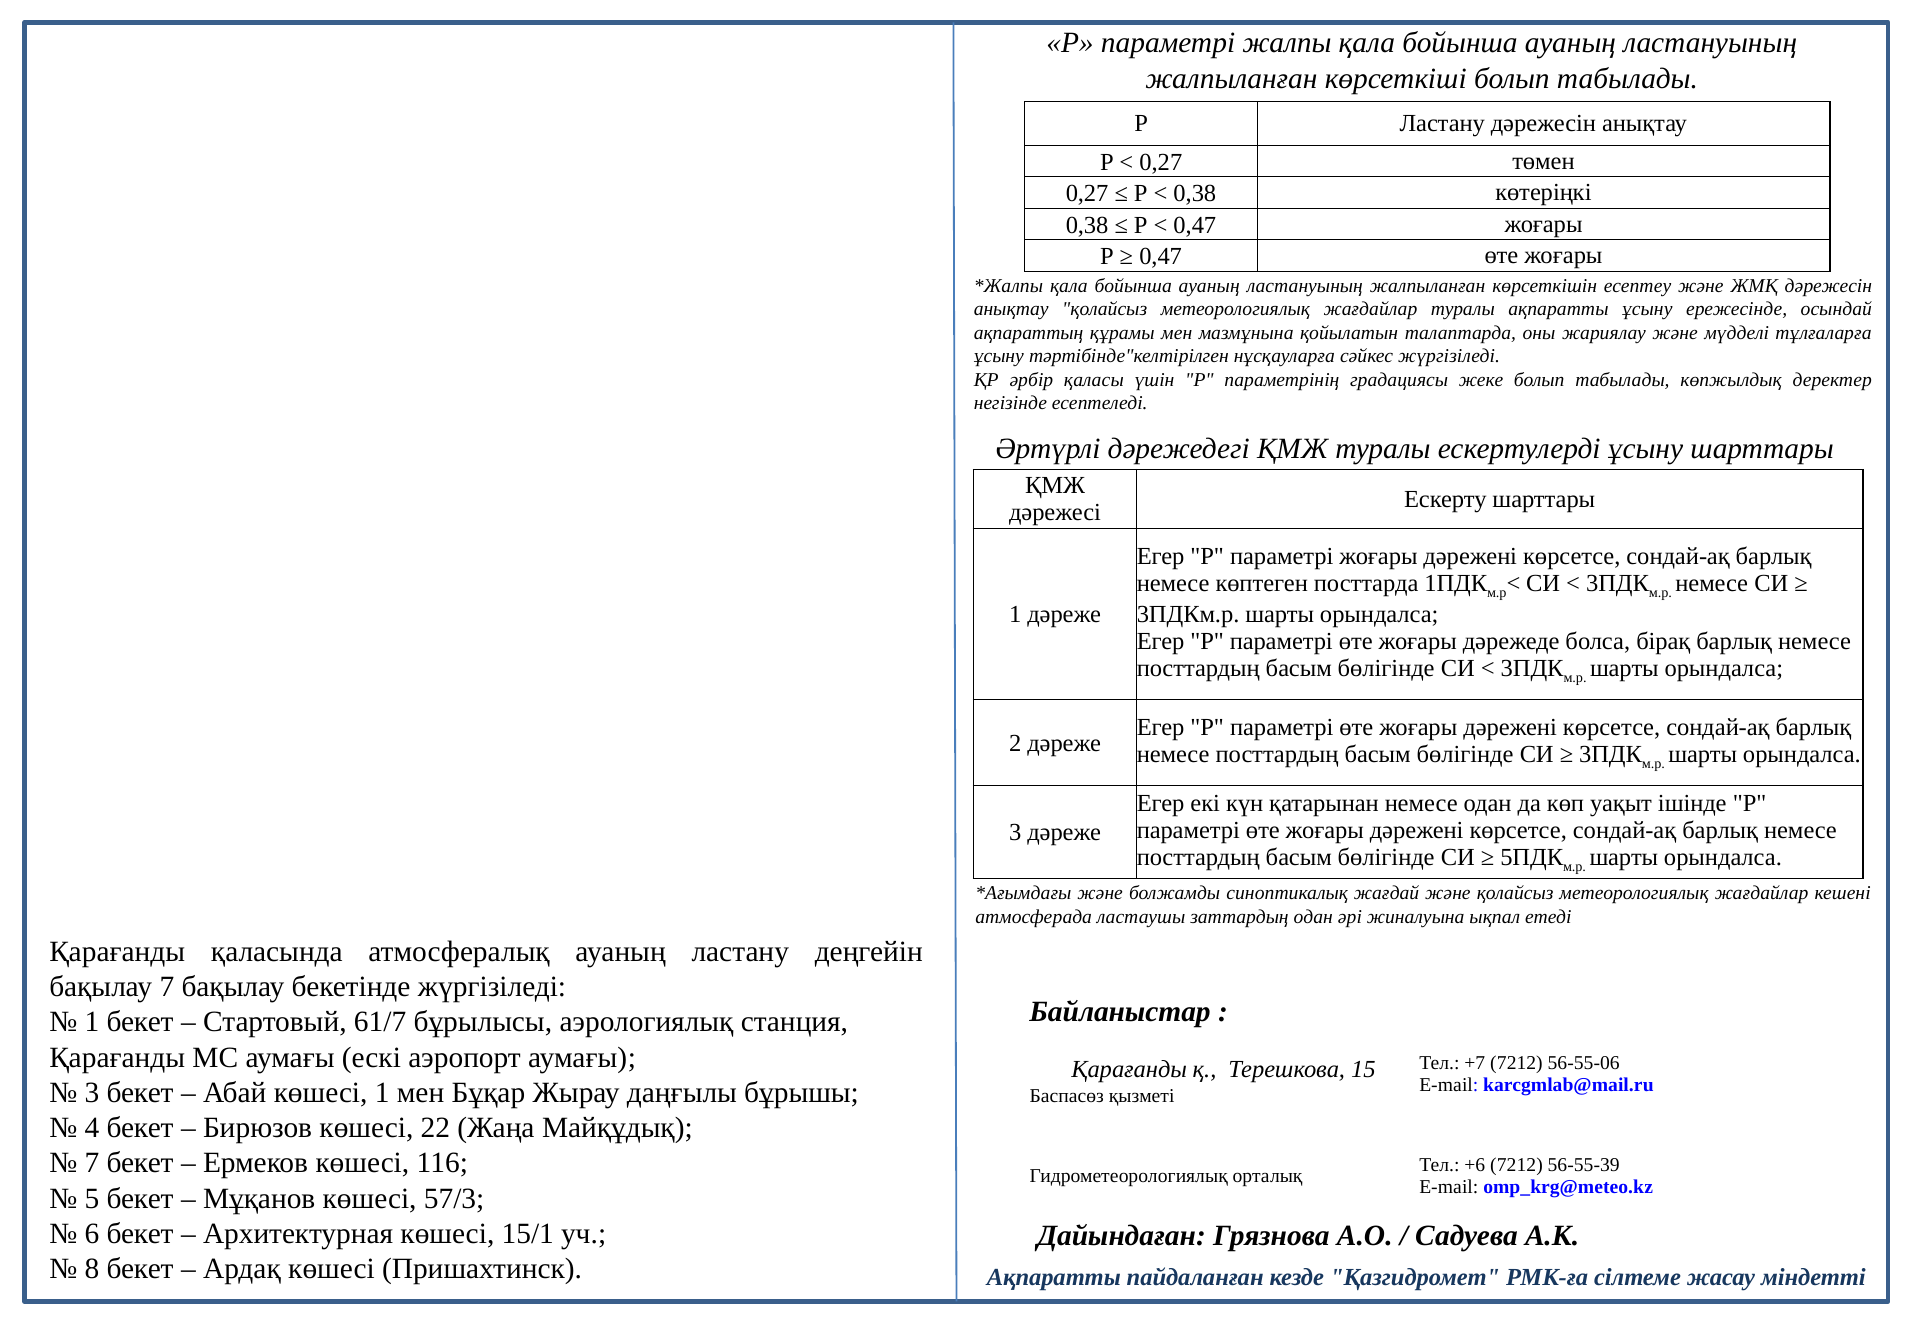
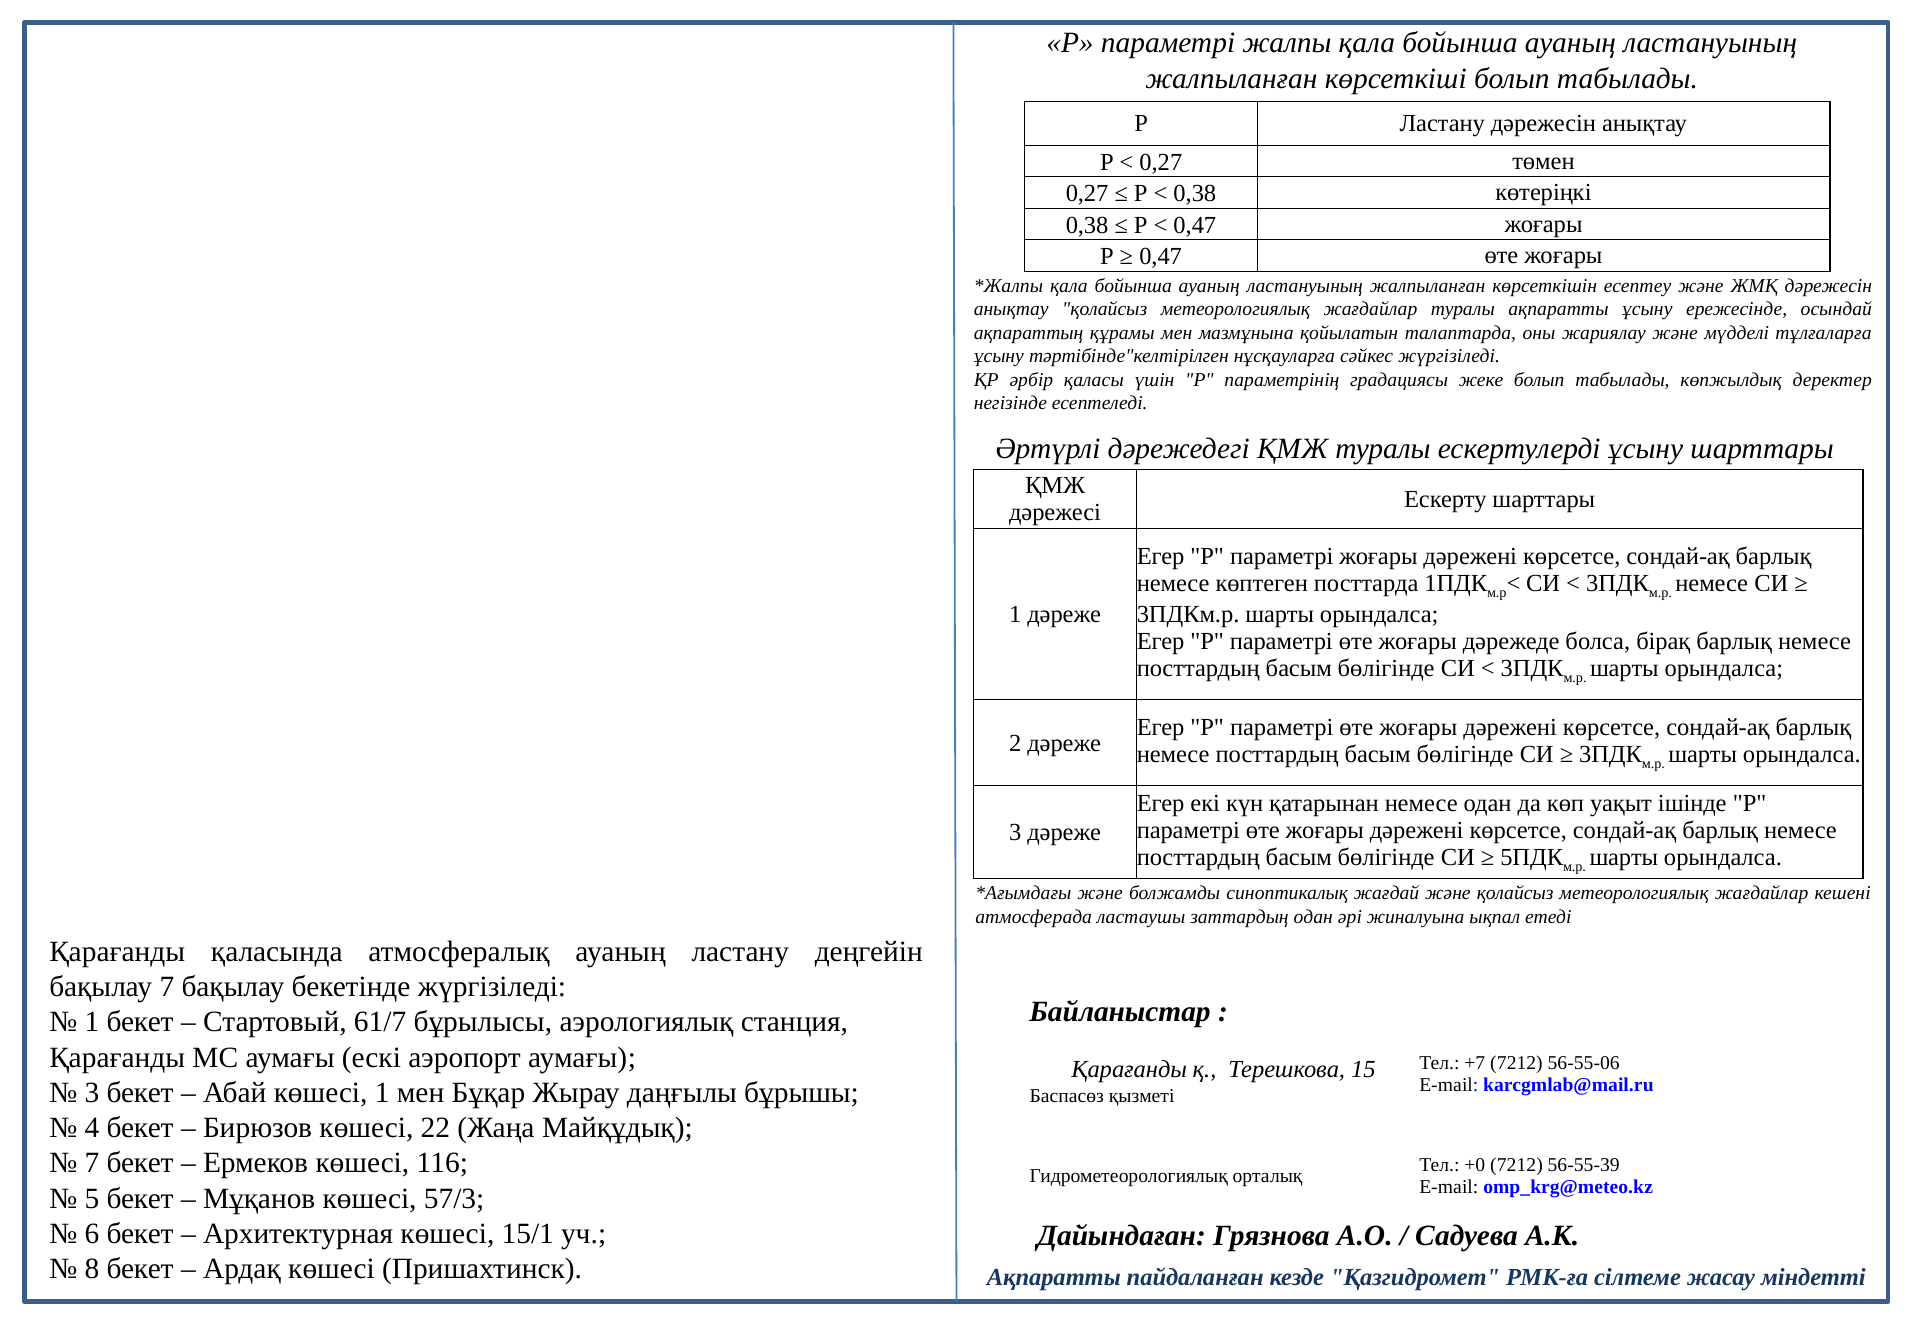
+6: +6 -> +0 (1475, 1165)
